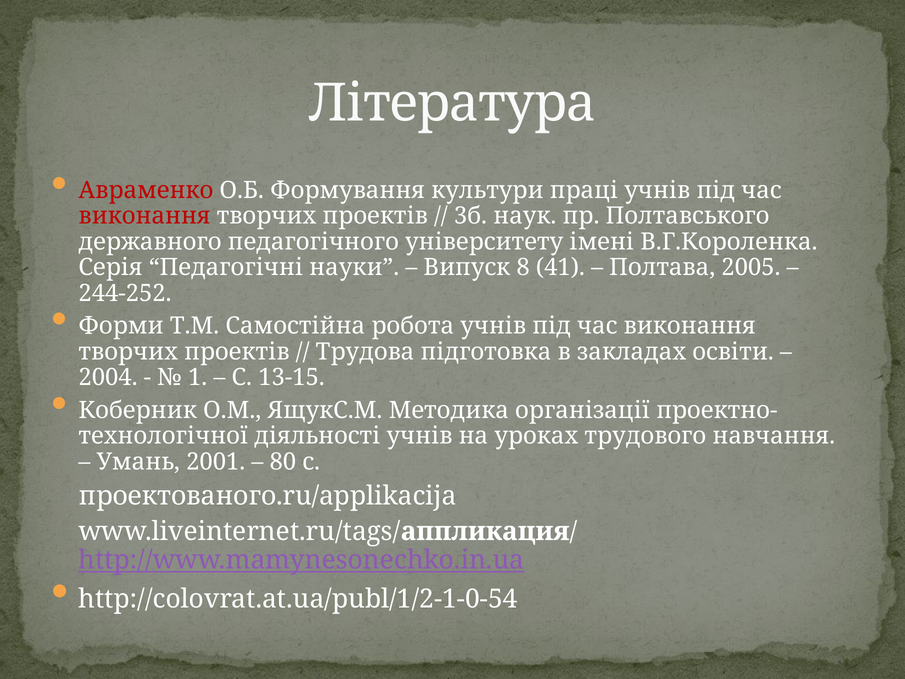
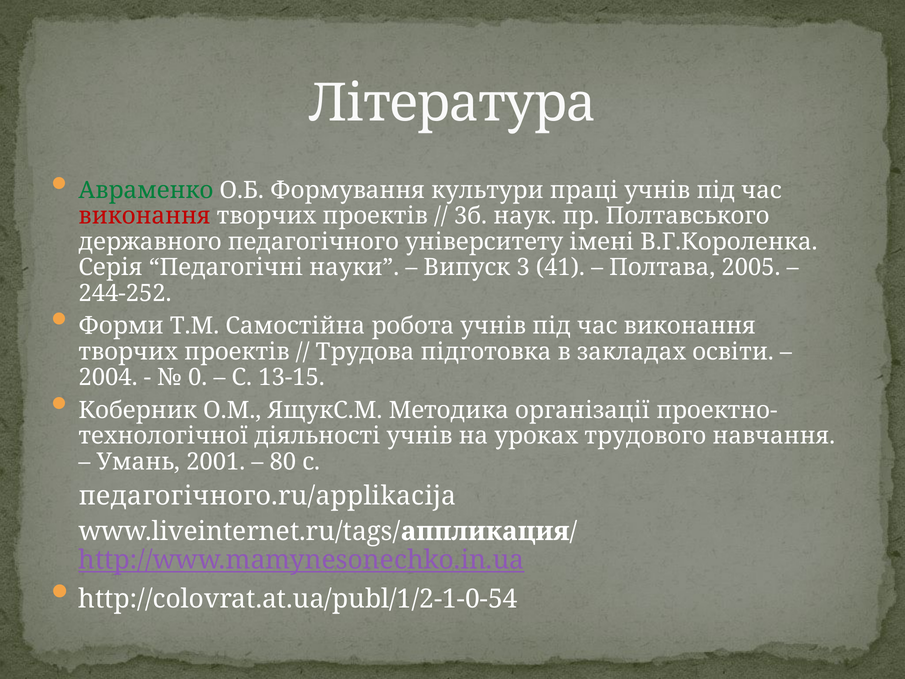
Авраменко colour: red -> green (146, 190)
8: 8 -> 3 (523, 268)
1: 1 -> 0 (198, 377)
проектованого.ru/applikacija: проектованого.ru/applikacija -> педагогічного.ru/applikacija (267, 496)
